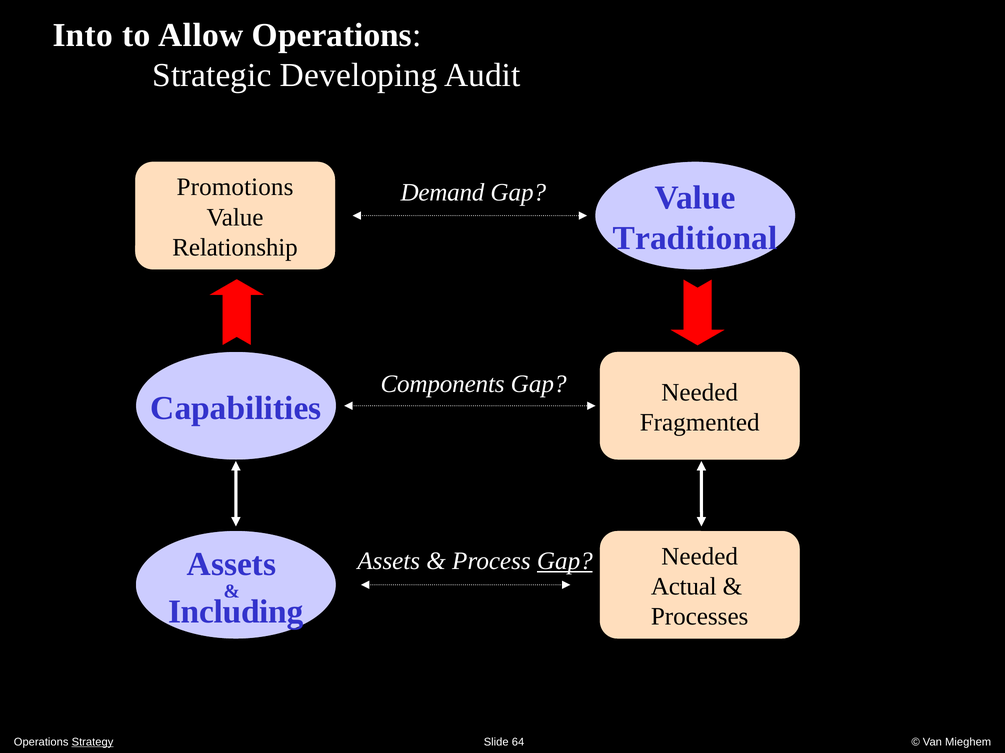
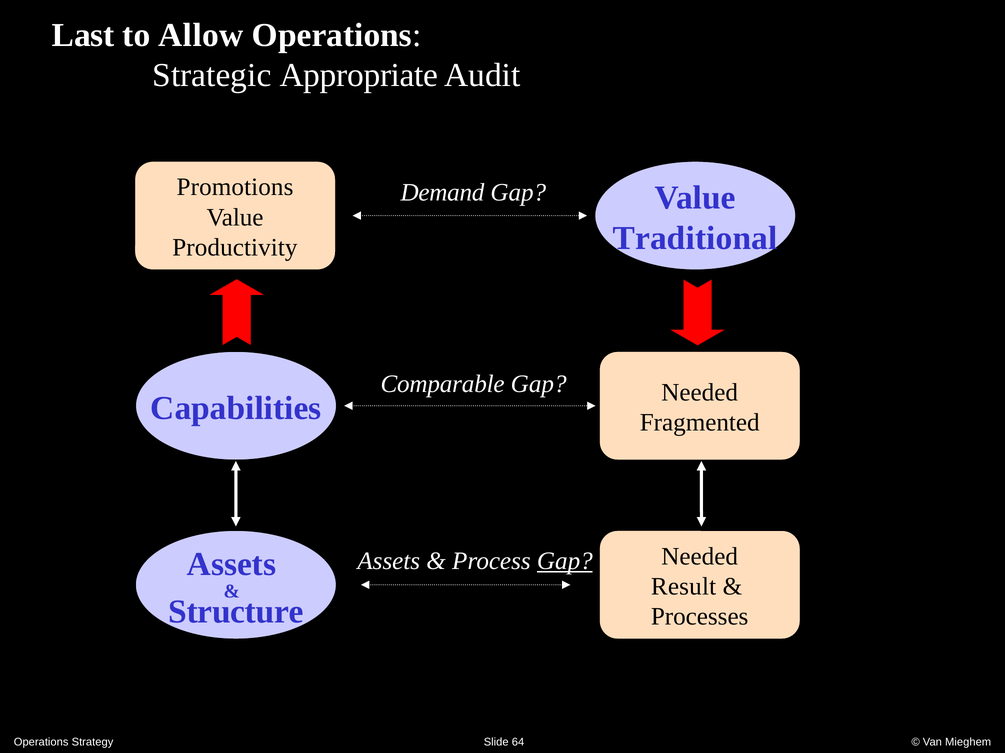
Into: Into -> Last (83, 35)
Developing: Developing -> Appropriate (359, 75)
Relationship: Relationship -> Productivity (235, 248)
Components: Components -> Comparable (443, 384)
Actual: Actual -> Result (684, 587)
Including: Including -> Structure (236, 612)
Strategy underline: present -> none (93, 743)
